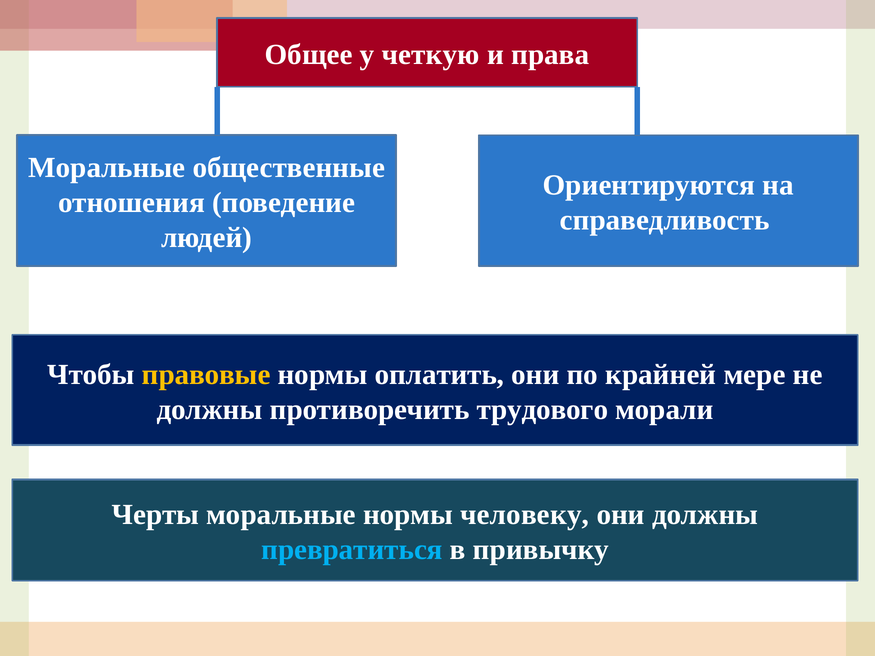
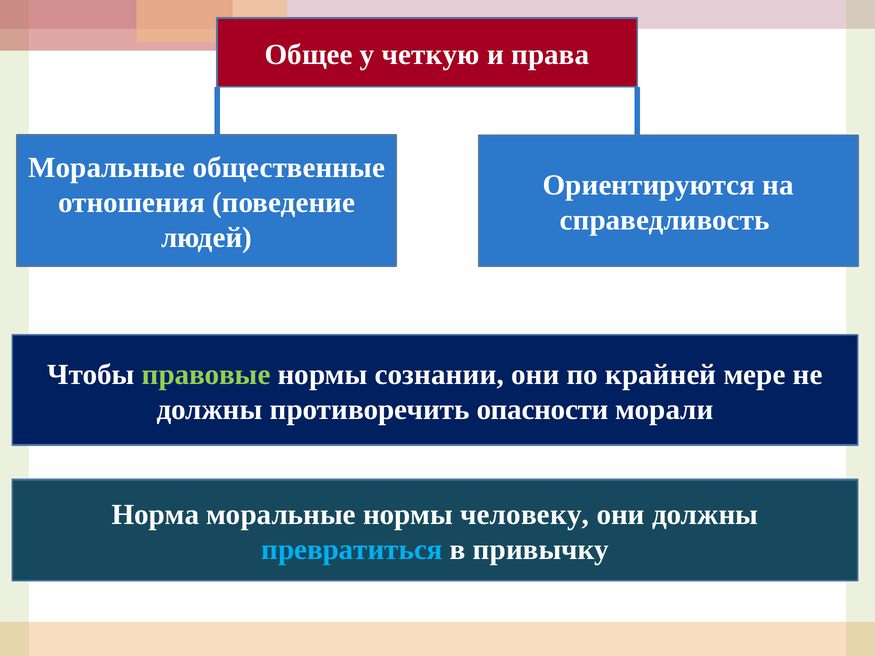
правовые colour: yellow -> light green (206, 375)
оплатить: оплатить -> сознании (439, 375)
трудового: трудового -> опасности (543, 410)
Черты: Черты -> Норма (156, 515)
